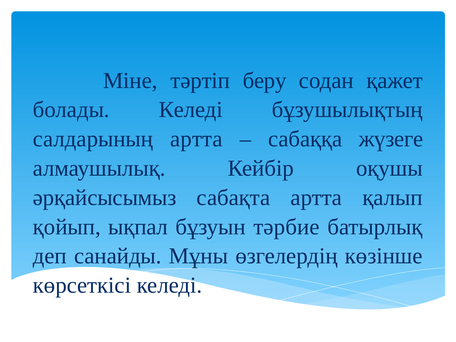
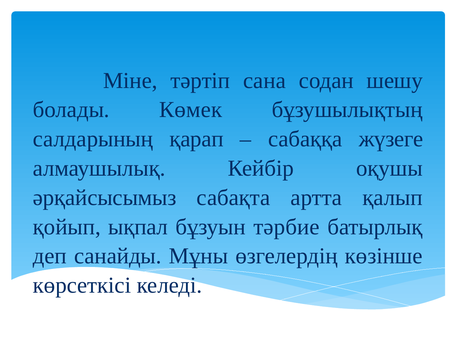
беру: беру -> сана (264, 80)
қажет: қажет -> шешу (395, 80)
болады Келеді: Келеді -> Көмек (191, 110)
салдарының артта: артта -> қарап (197, 139)
